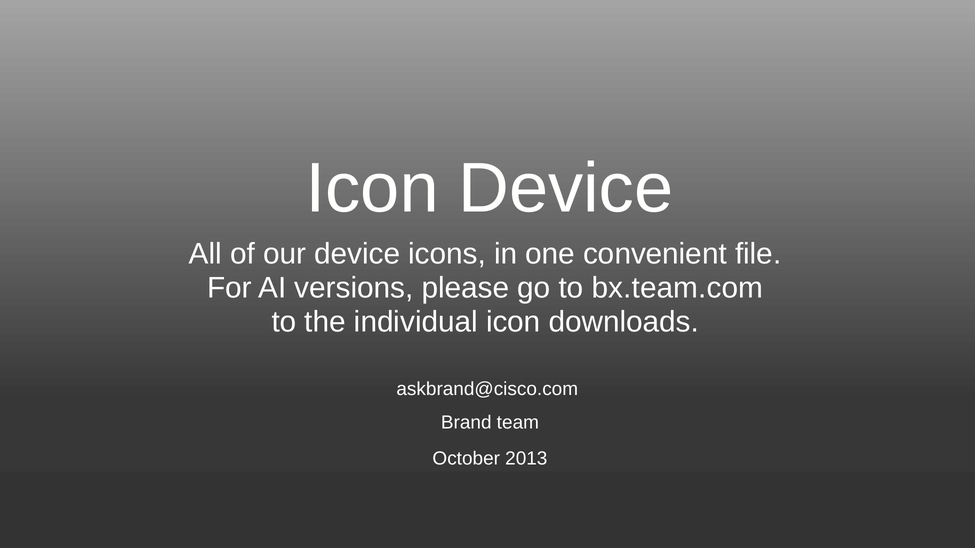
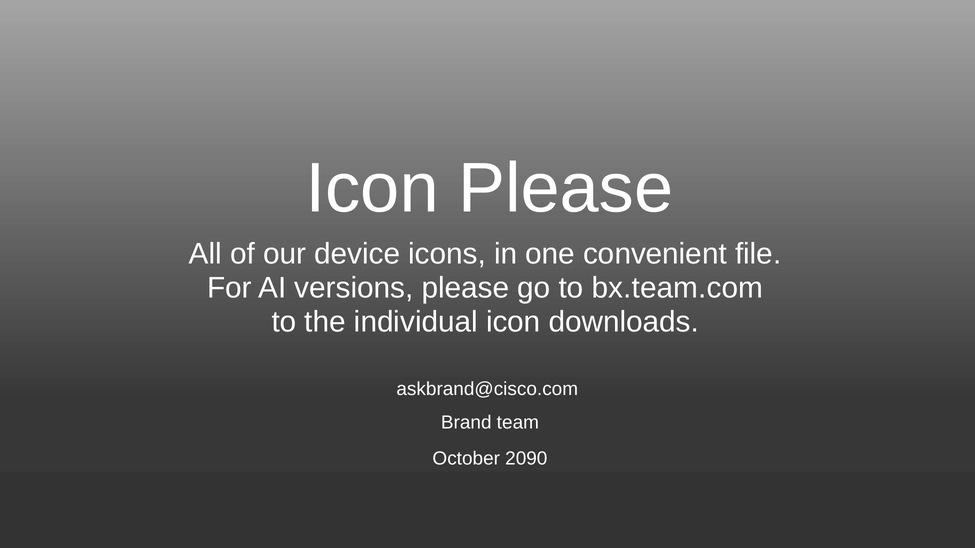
Icon Device: Device -> Please (566, 189)
2013: 2013 -> 2090 (526, 459)
